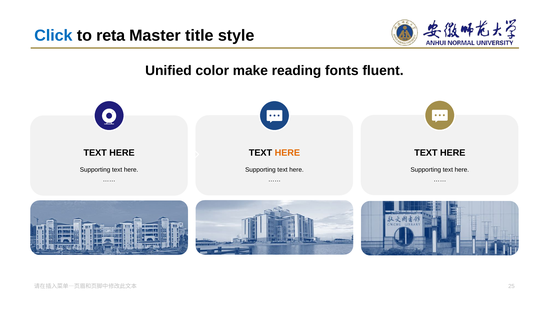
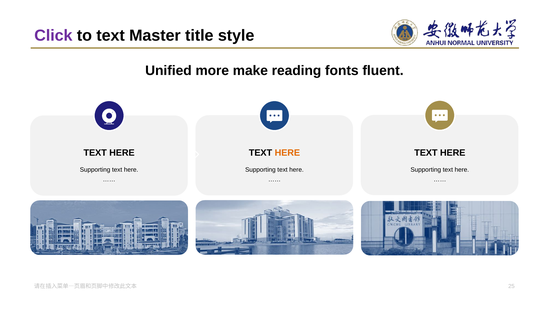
Click colour: blue -> purple (53, 36)
to reta: reta -> text (111, 36)
color: color -> more (212, 71)
